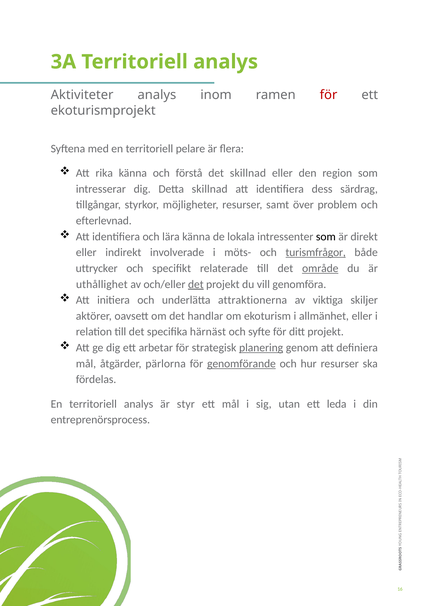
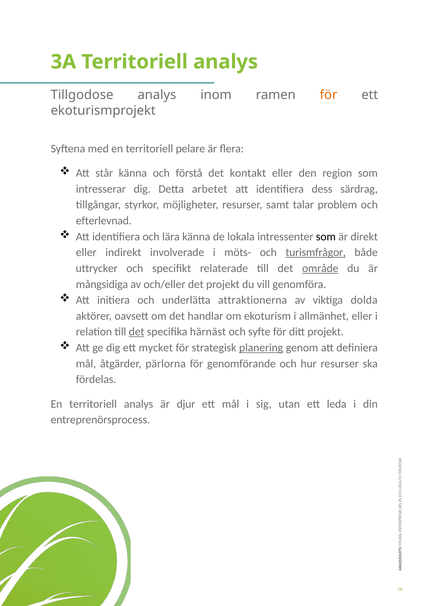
Aktiviteter: Aktiviteter -> Tillgodose (82, 95)
för colour: red -> orange (329, 95)
rika: rika -> står (104, 173)
det skillnad: skillnad -> kontakt (248, 173)
Detta skillnad: skillnad -> arbetet (210, 189)
över: över -> talar (303, 205)
uthållighet: uthållighet -> mångsidiga (102, 285)
det underline: present -> none (196, 285)
skiljer: skiljer -> dolda (364, 300)
det underline: none -> present (137, 332)
arbetar: arbetar -> mycket (156, 348)
genomförande underline: present -> none (241, 364)
styr: styr -> djur (186, 404)
